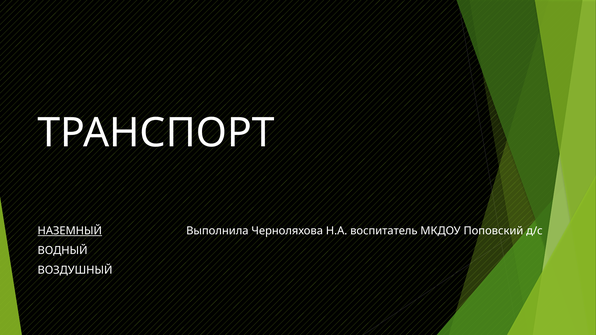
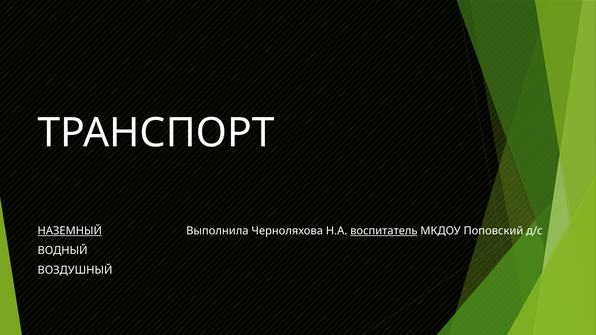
воспитатель underline: none -> present (384, 231)
